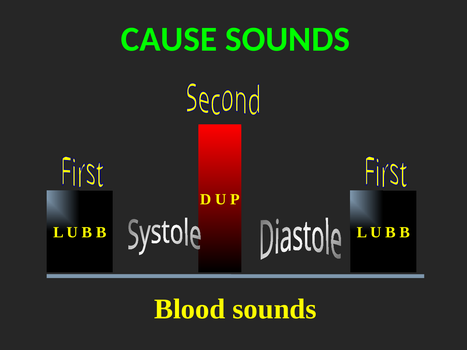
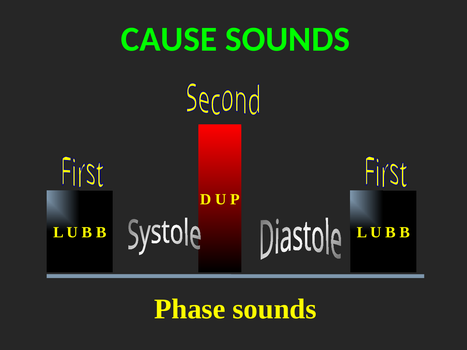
Blood: Blood -> Phase (190, 309)
